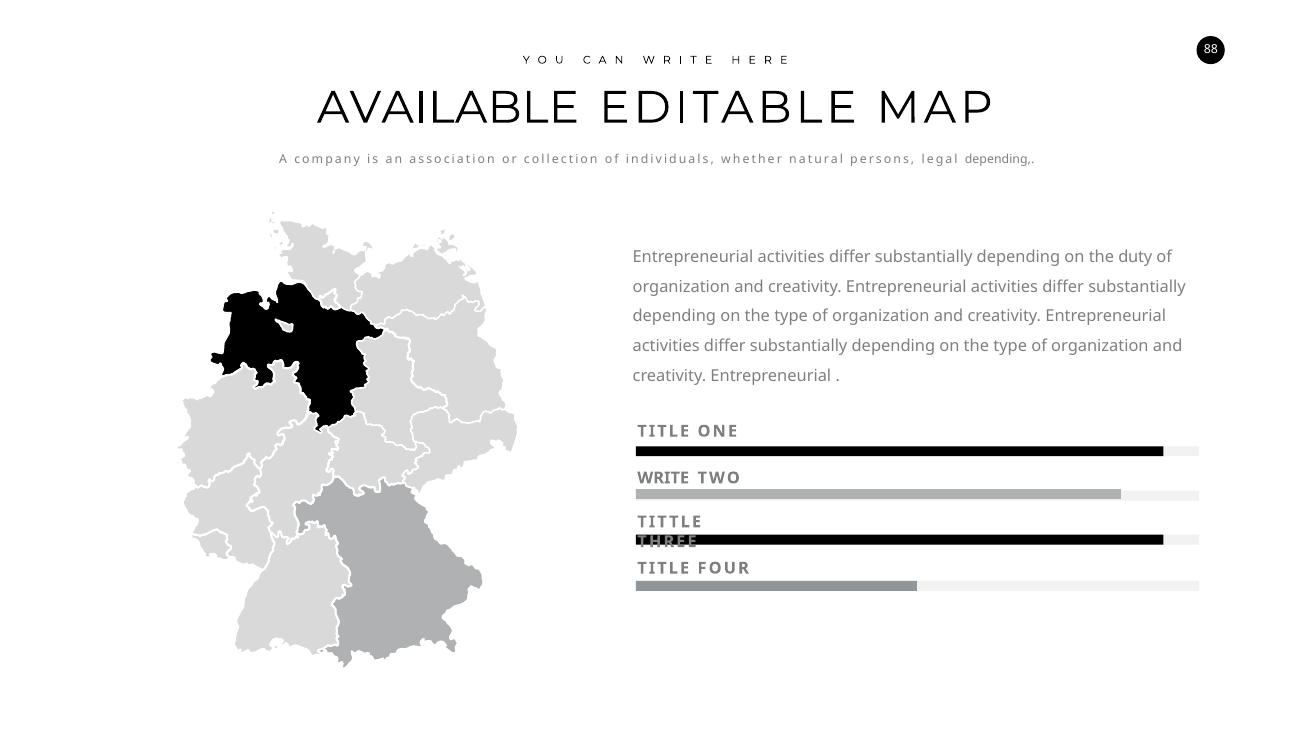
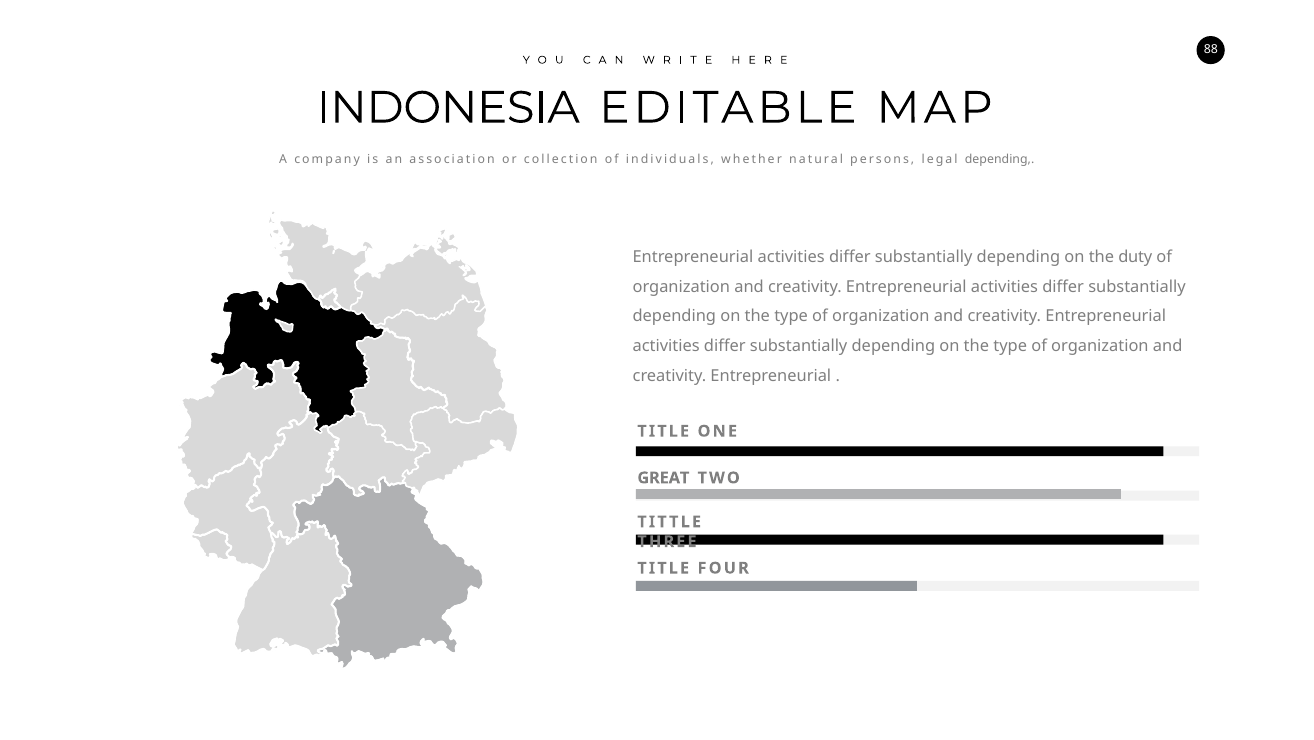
AVAILABLE: AVAILABLE -> INDONESIA (448, 108)
WRITE: WRITE -> GREAT (663, 477)
